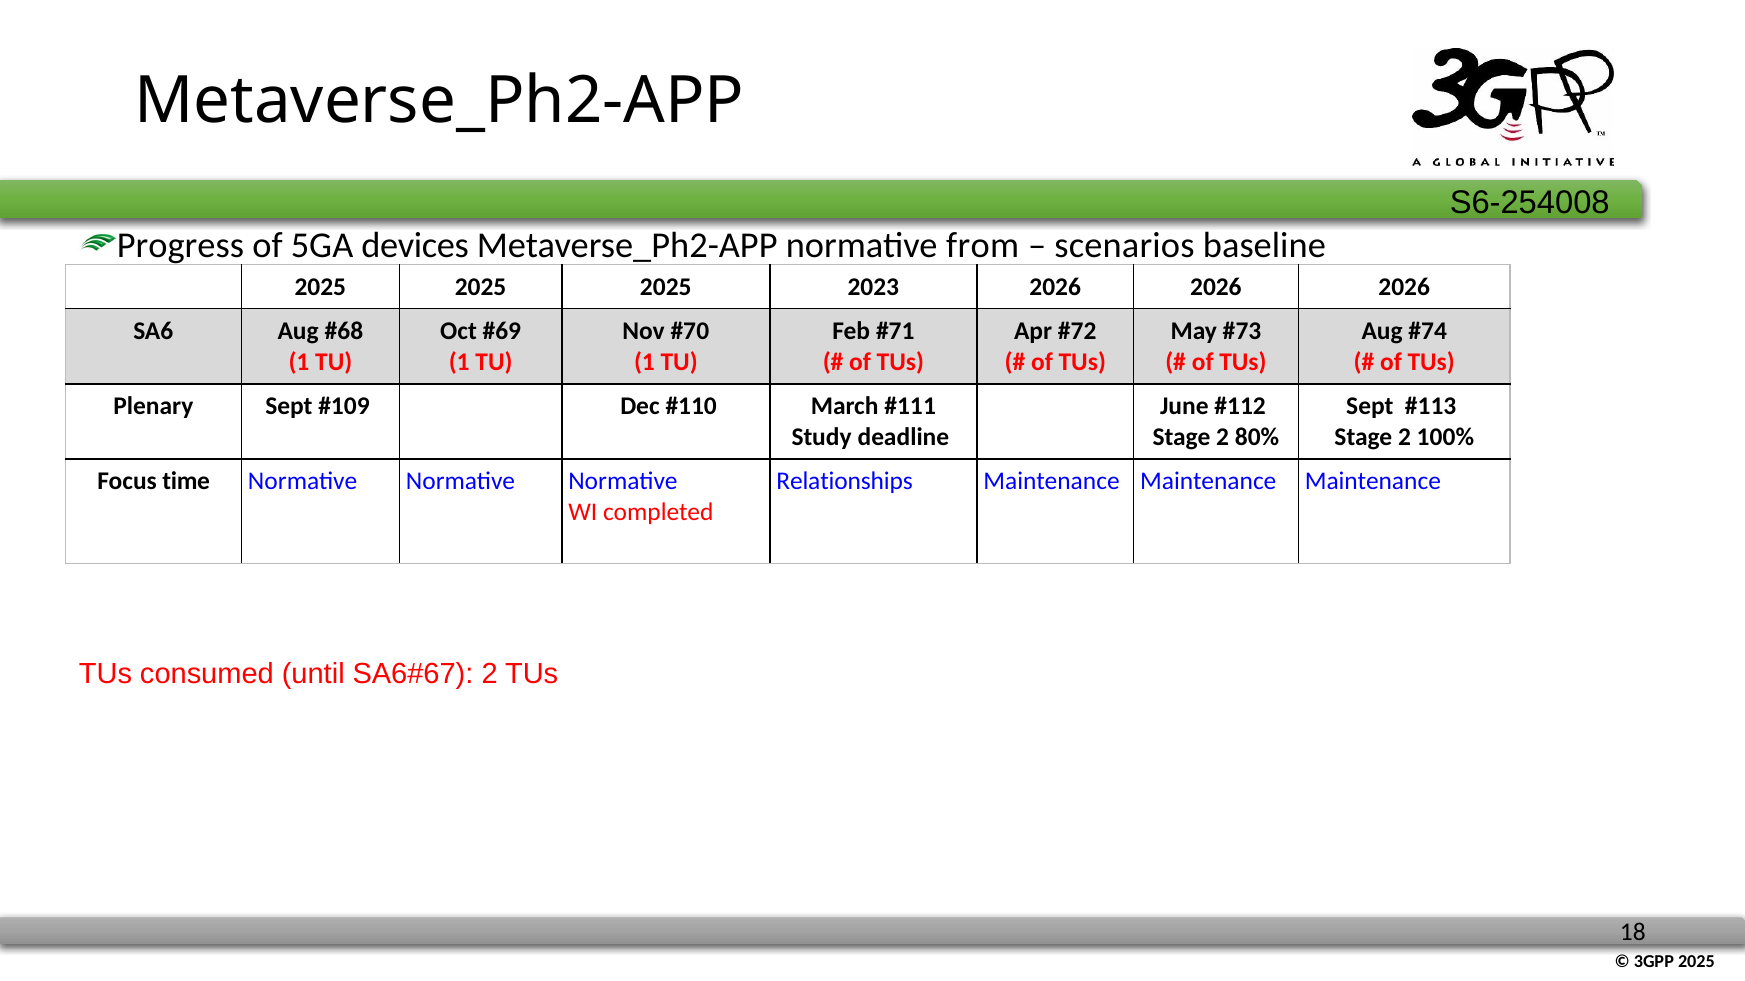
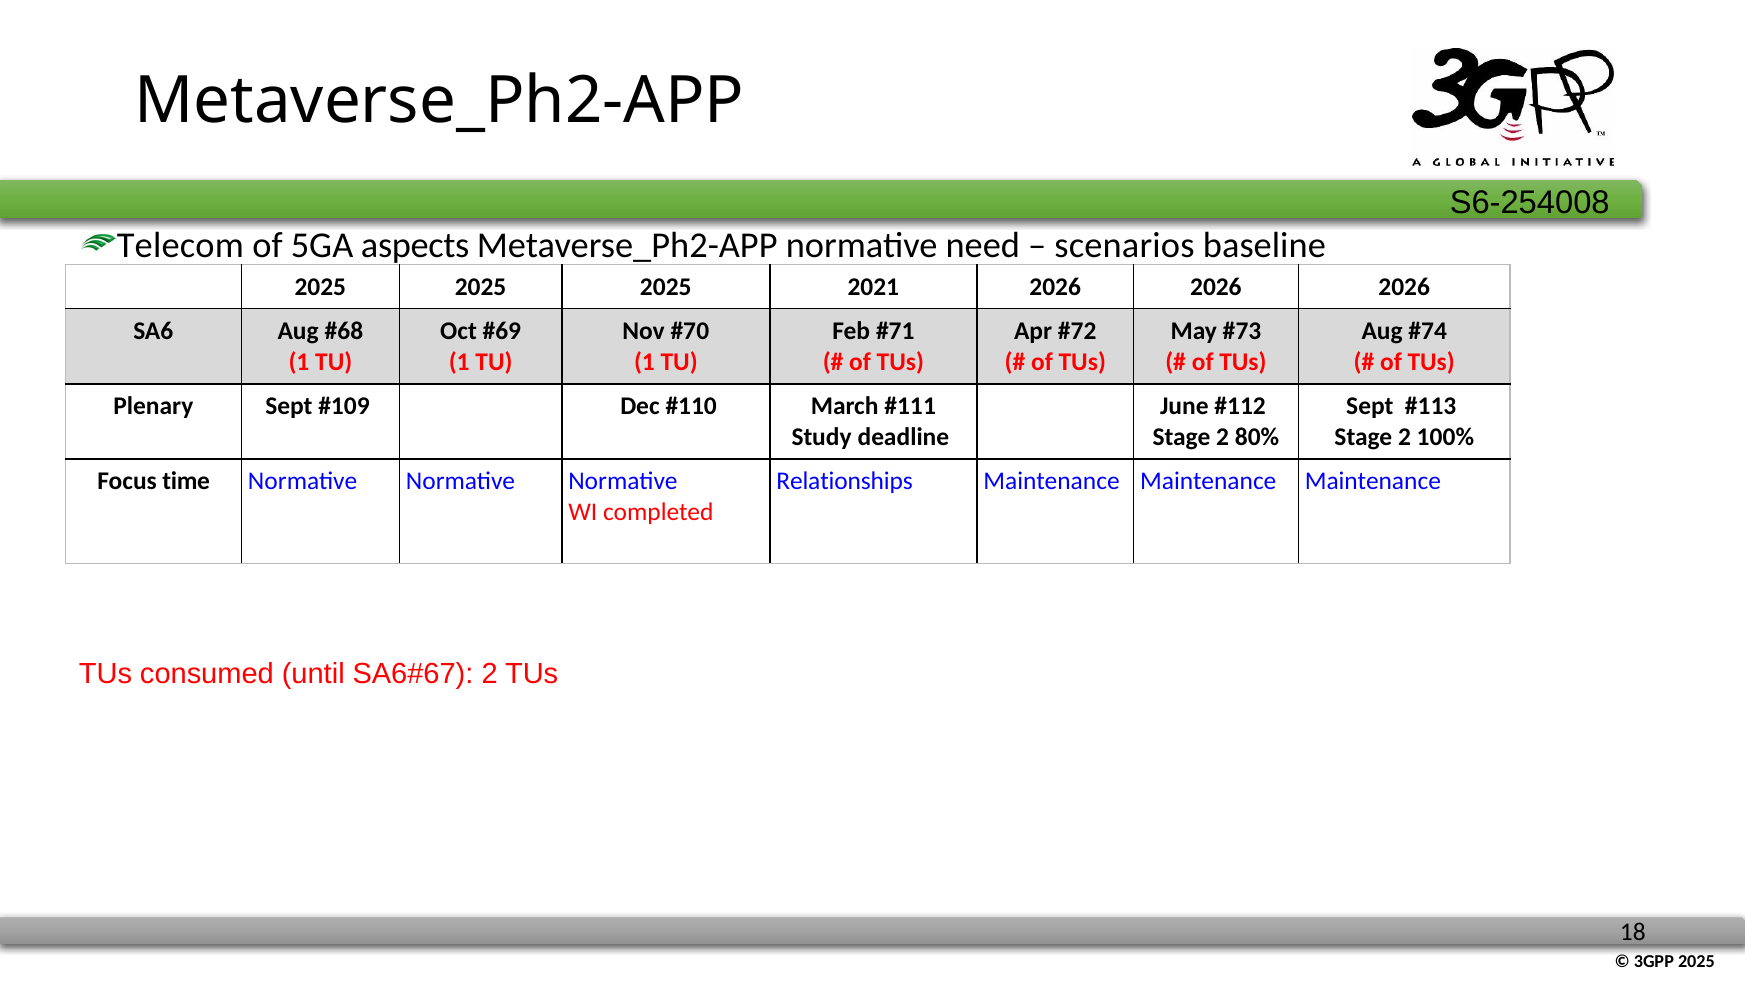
Progress: Progress -> Telecom (180, 246)
devices: devices -> aspects (415, 246)
from: from -> need (983, 246)
2023: 2023 -> 2021 (873, 287)
